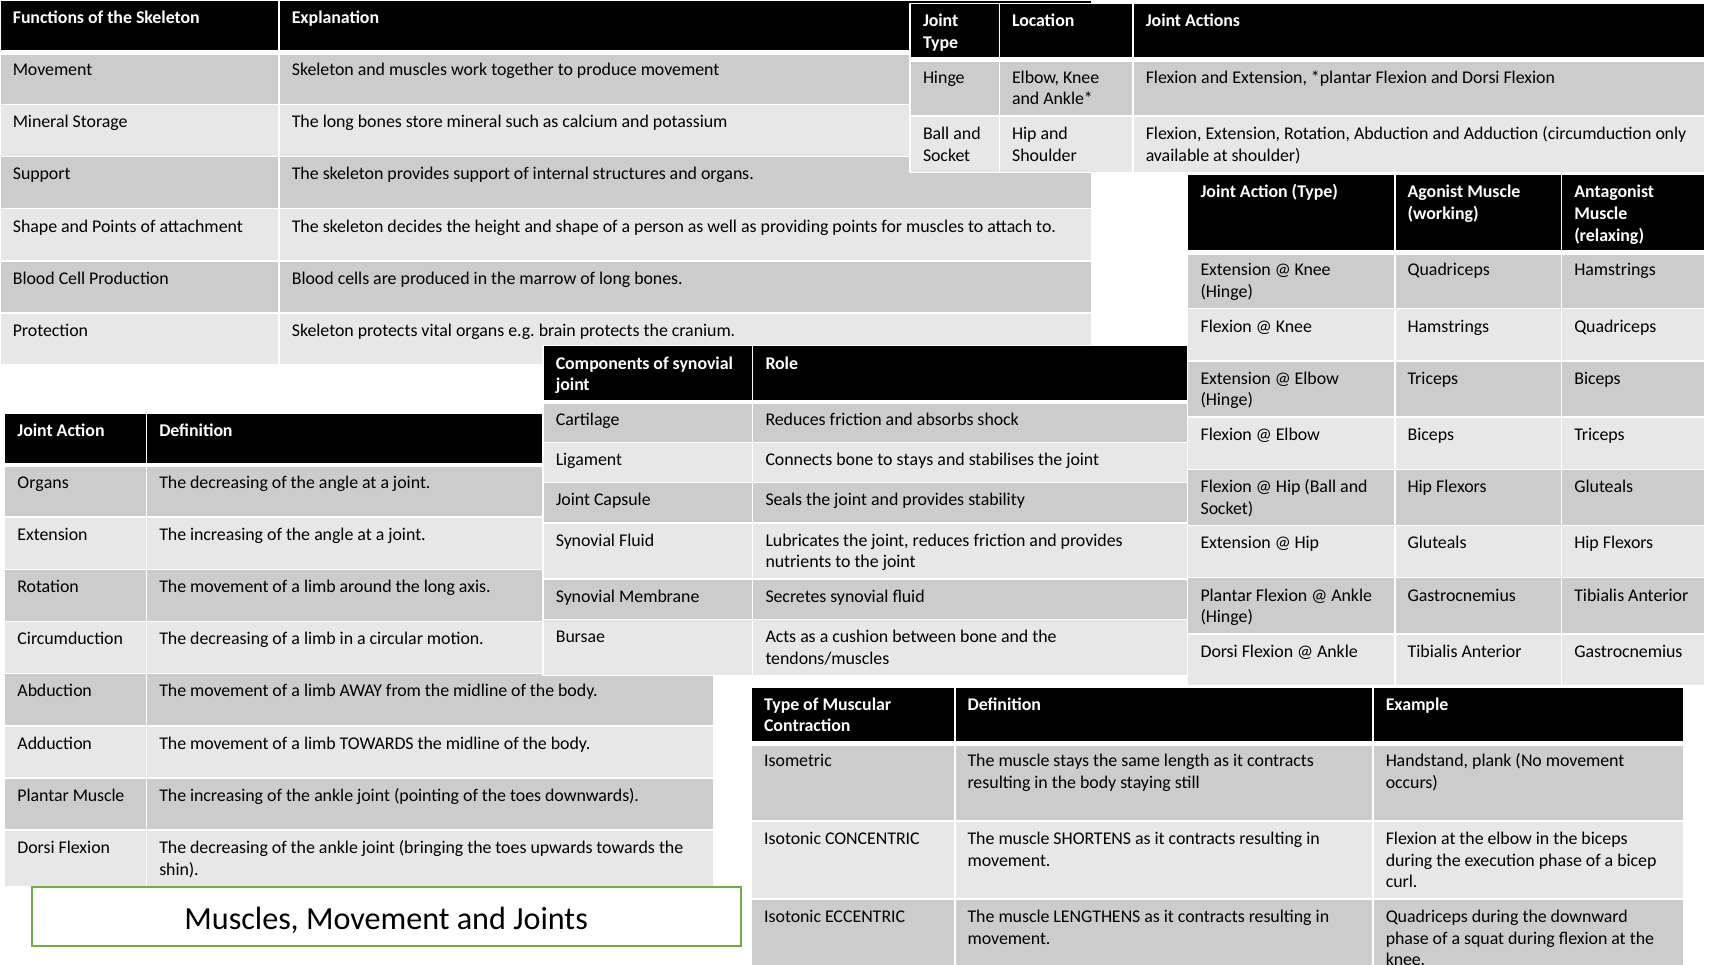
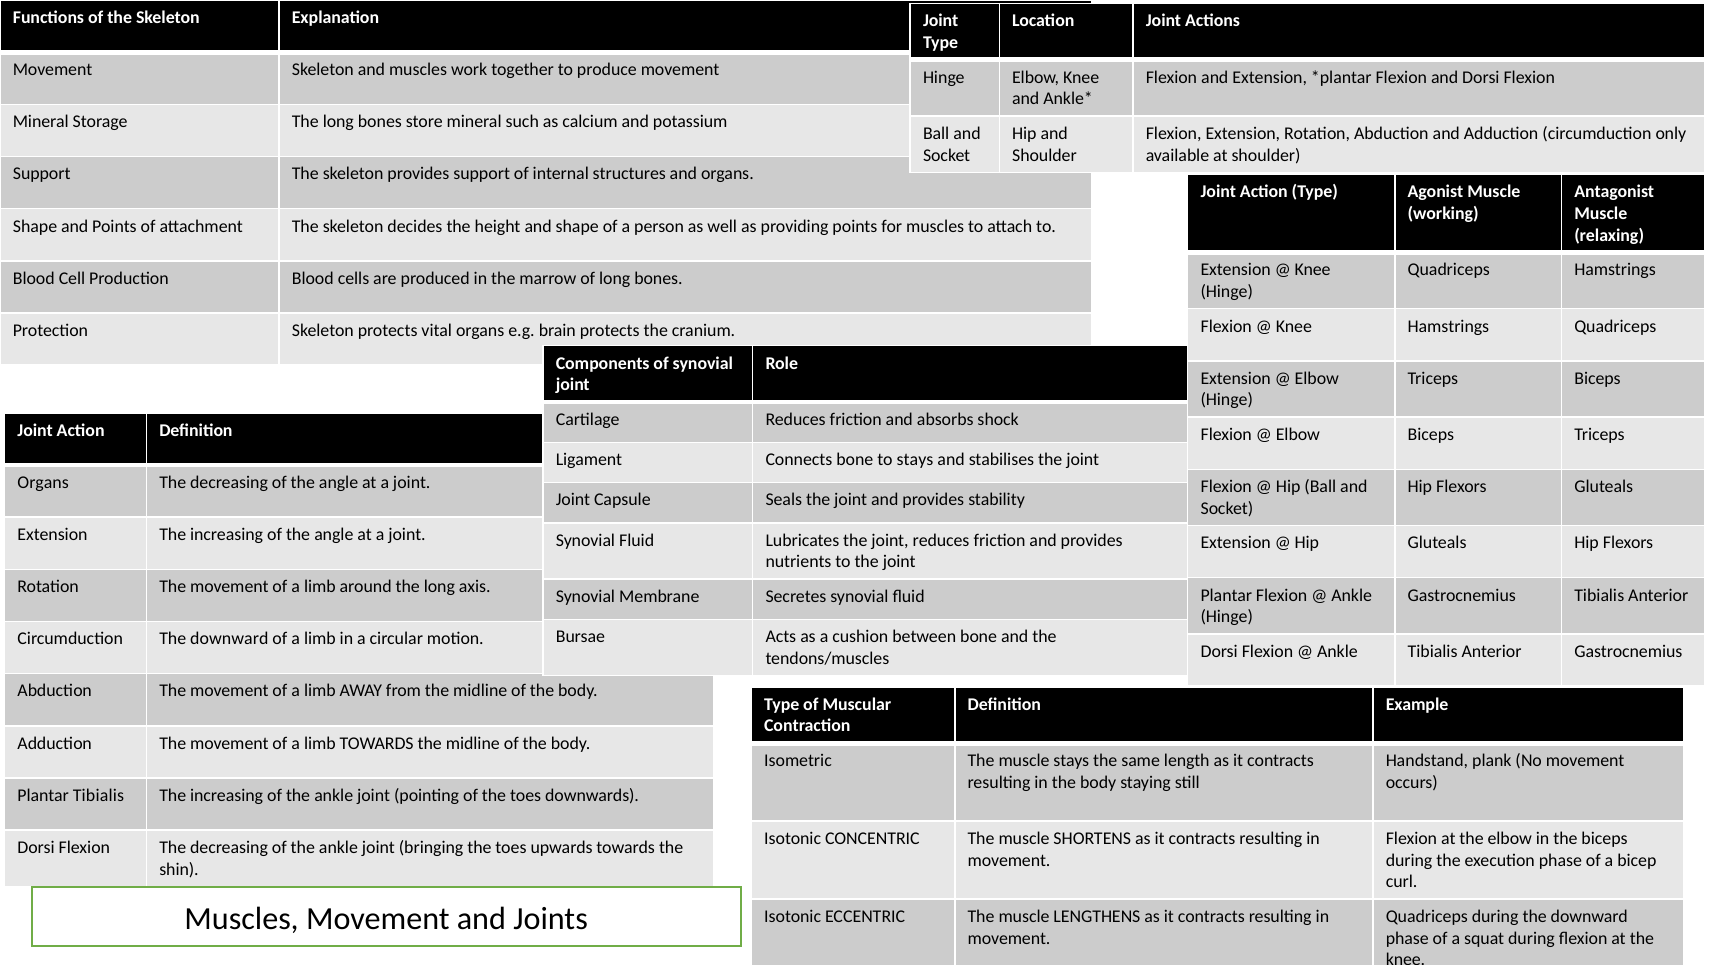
Circumduction The decreasing: decreasing -> downward (229, 639)
Plantar Muscle: Muscle -> Tibialis (98, 796)
